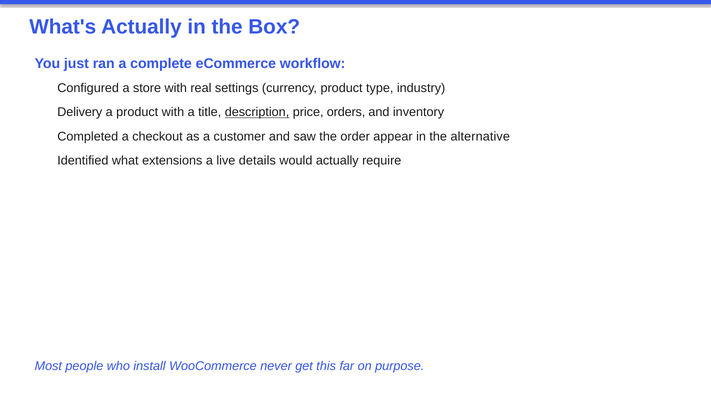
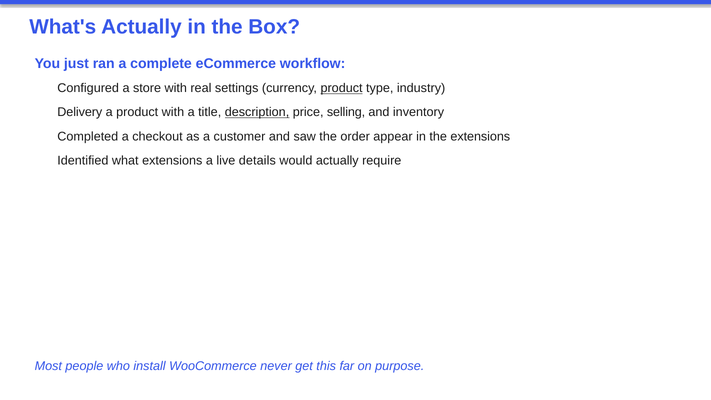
product underline: none -> present (342, 88)
orders: orders -> selling (346, 112)
the alternative: alternative -> extensions (480, 136)
